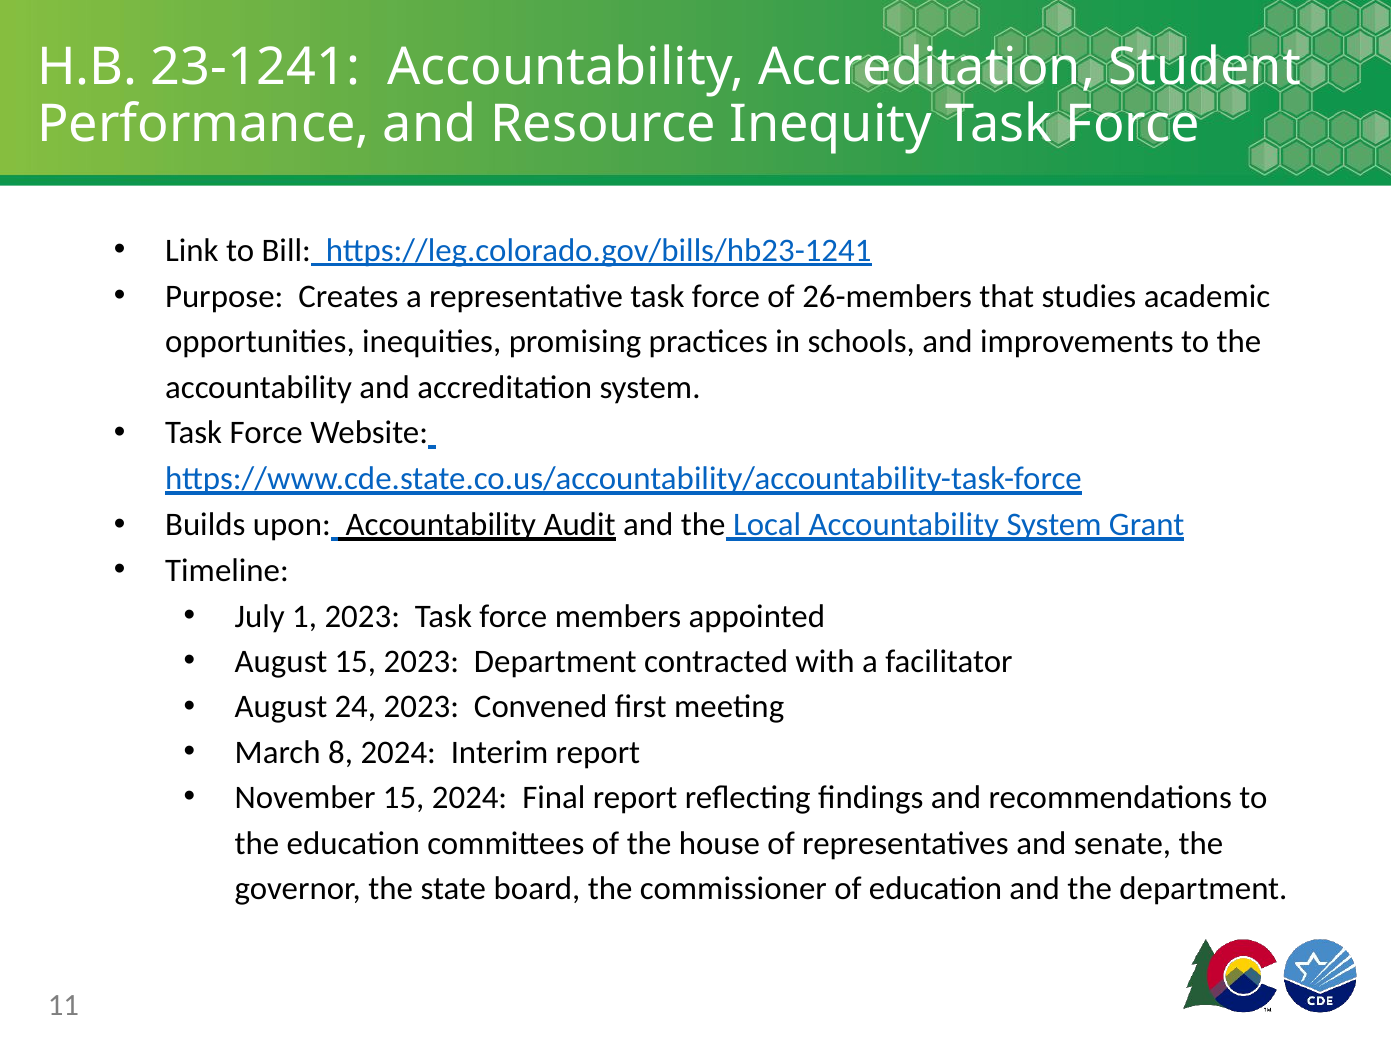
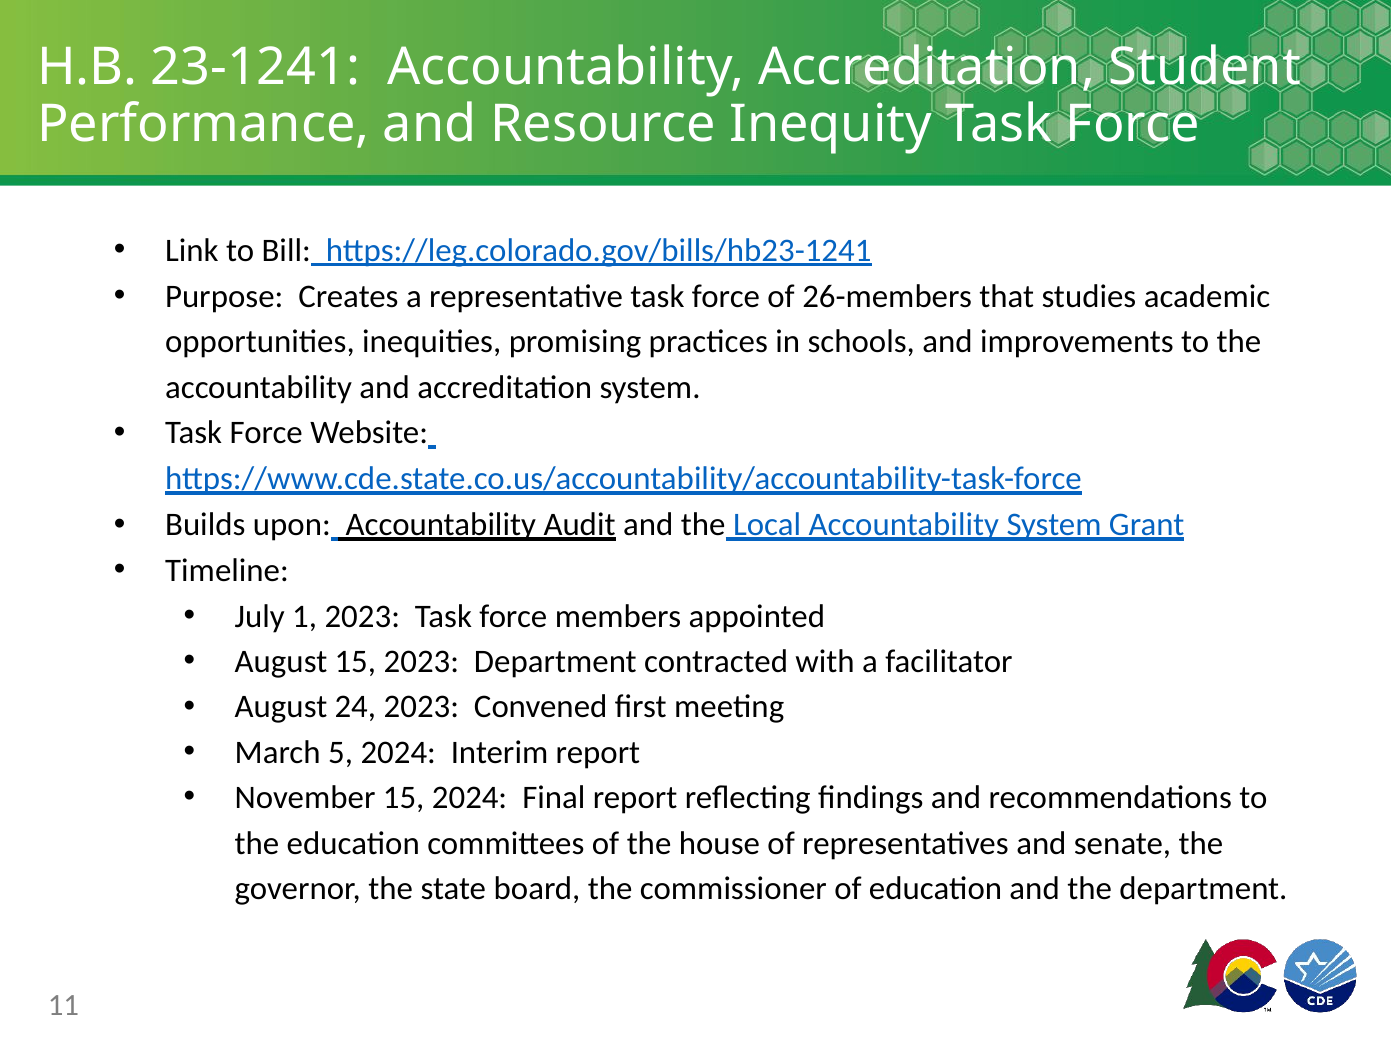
8: 8 -> 5 (341, 753)
